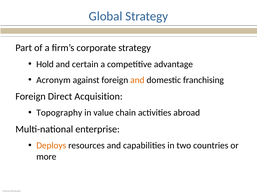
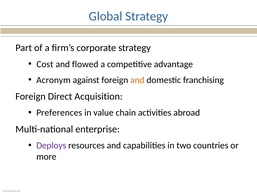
Hold: Hold -> Cost (45, 64)
certain: certain -> flowed (85, 64)
Topography: Topography -> Preferences (59, 113)
Deploys colour: orange -> purple (51, 145)
